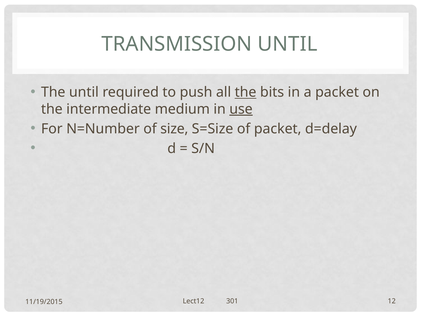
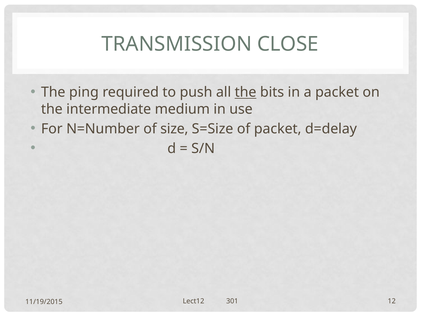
TRANSMISSION UNTIL: UNTIL -> CLOSE (288, 44)
The until: until -> ping (84, 92)
use underline: present -> none (241, 109)
